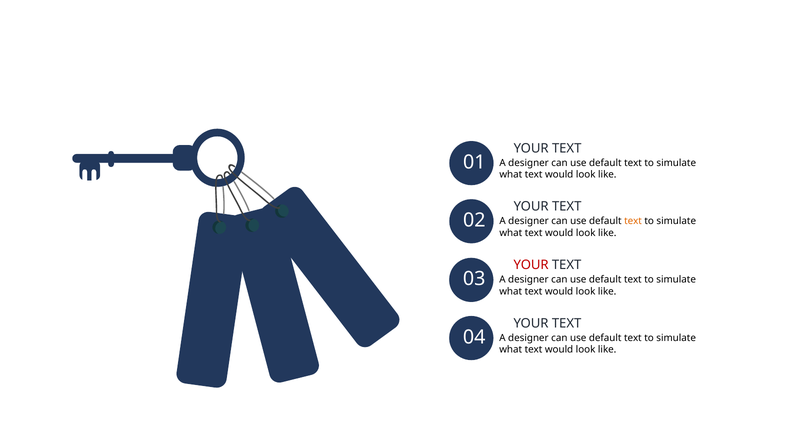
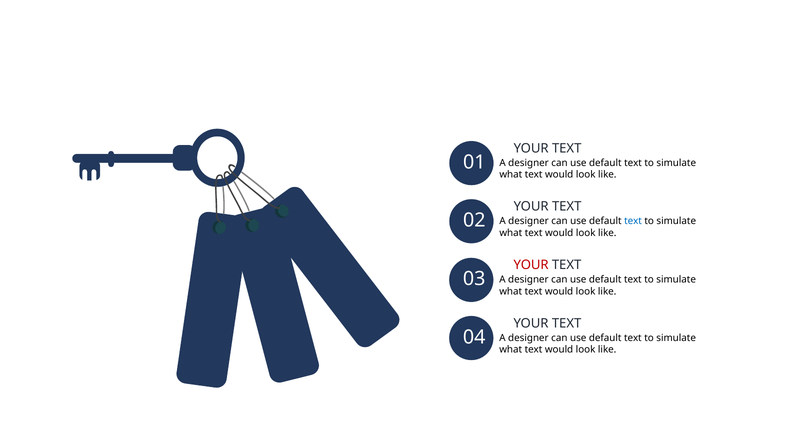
text colour: orange -> blue (633, 221)
